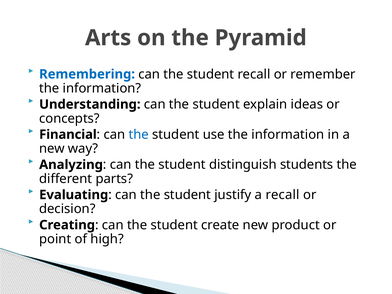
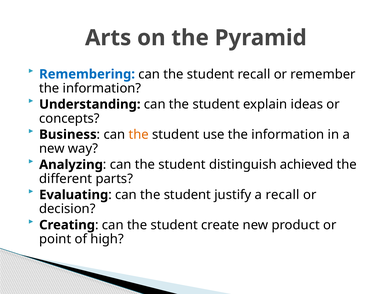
Financial: Financial -> Business (68, 135)
the colour: blue -> orange (139, 135)
students: students -> achieved (307, 165)
